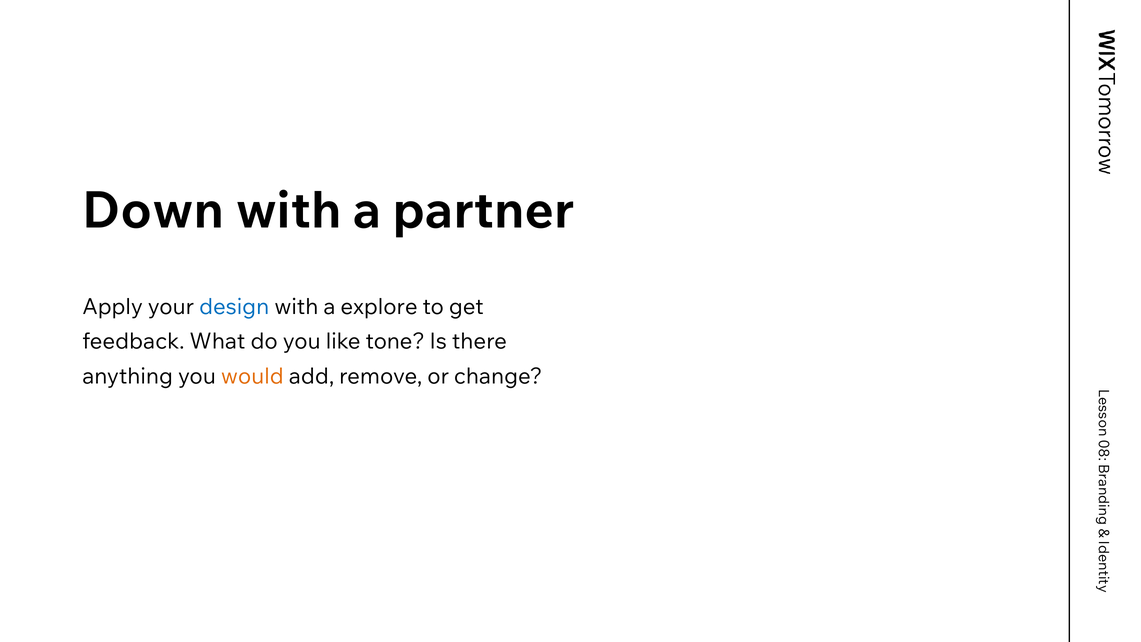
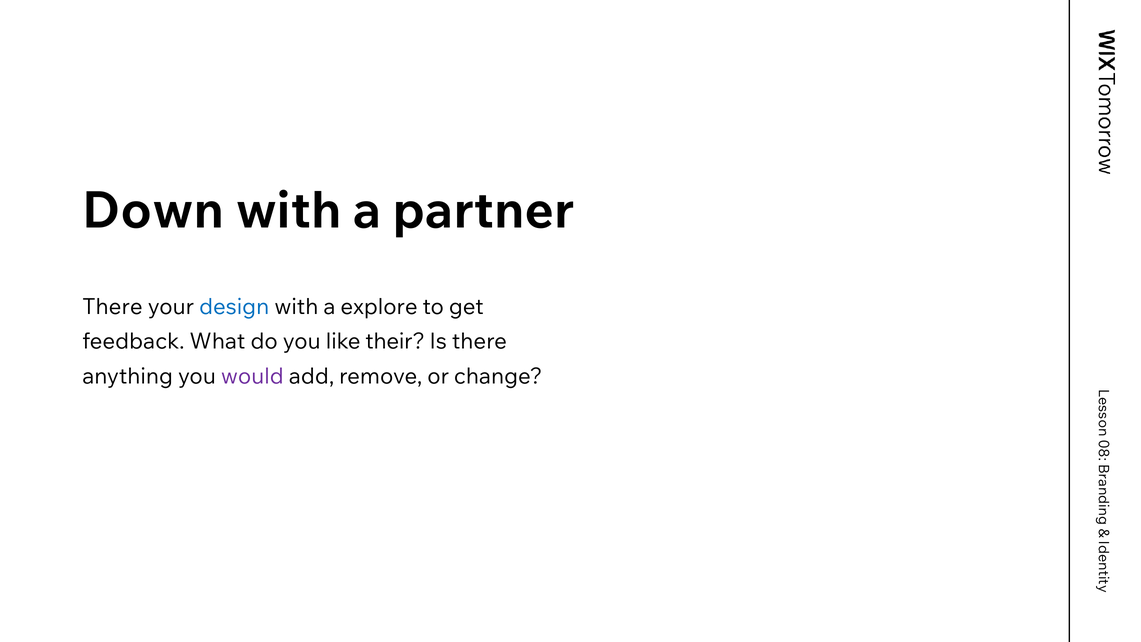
Apply: Apply -> There (112, 307)
tone: tone -> their (395, 342)
would colour: orange -> purple (252, 376)
